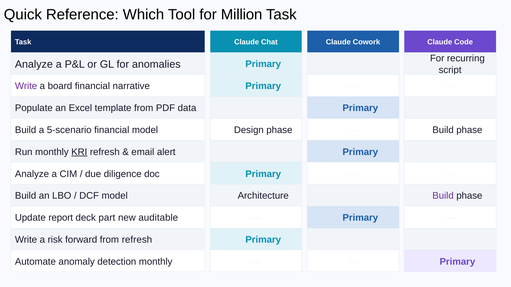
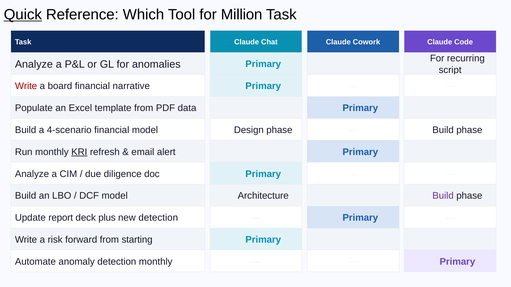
Quick underline: none -> present (23, 15)
Write colour: purple -> red (26, 86)
5-scenario: 5-scenario -> 4-scenario (69, 130)
part: part -> plus (107, 218)
new auditable: auditable -> detection (158, 218)
from refresh: refresh -> starting (137, 240)
